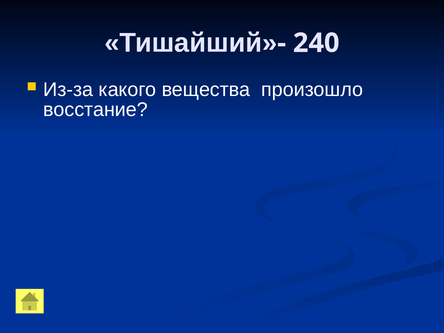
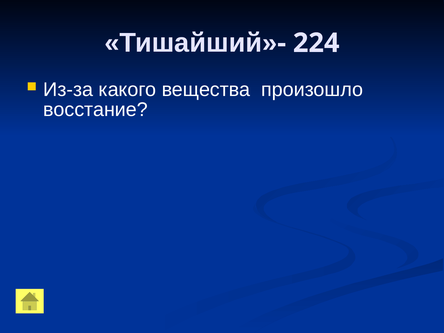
240: 240 -> 224 (316, 43)
